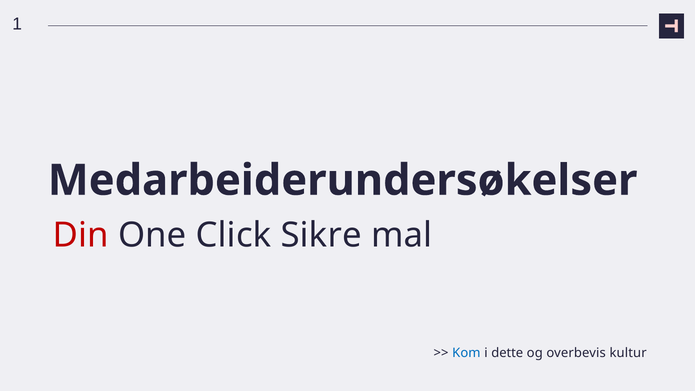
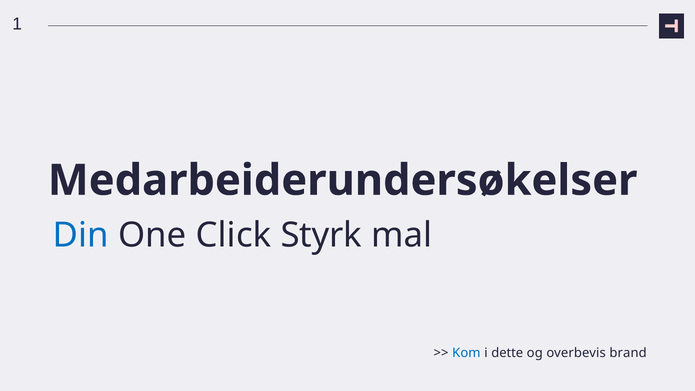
Din colour: red -> blue (81, 235)
Sikre: Sikre -> Styrk (321, 235)
kultur: kultur -> brand (628, 353)
